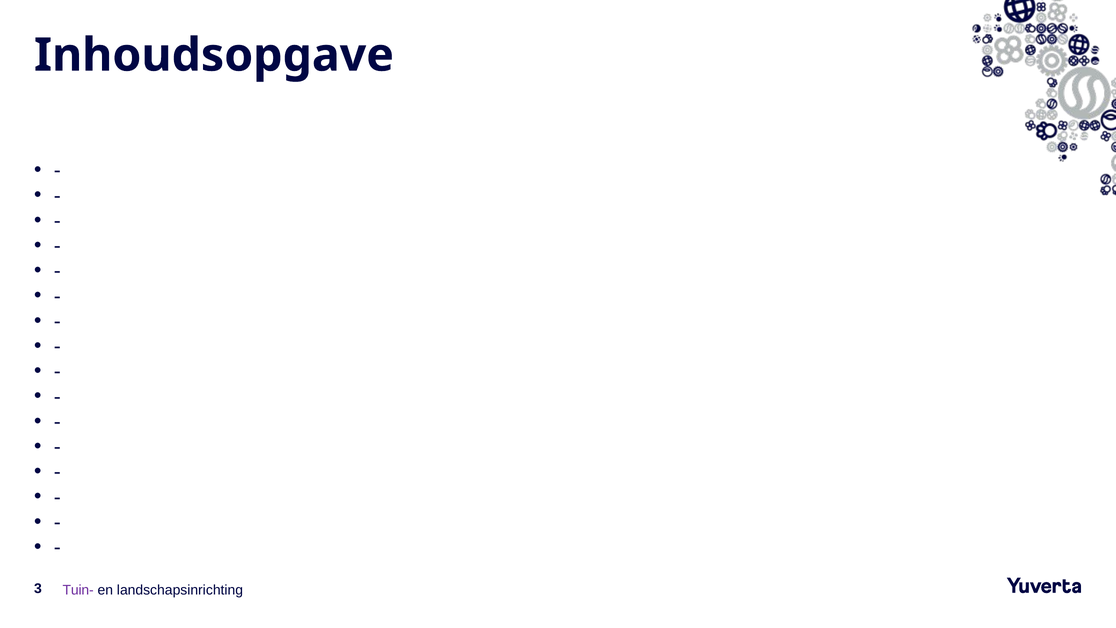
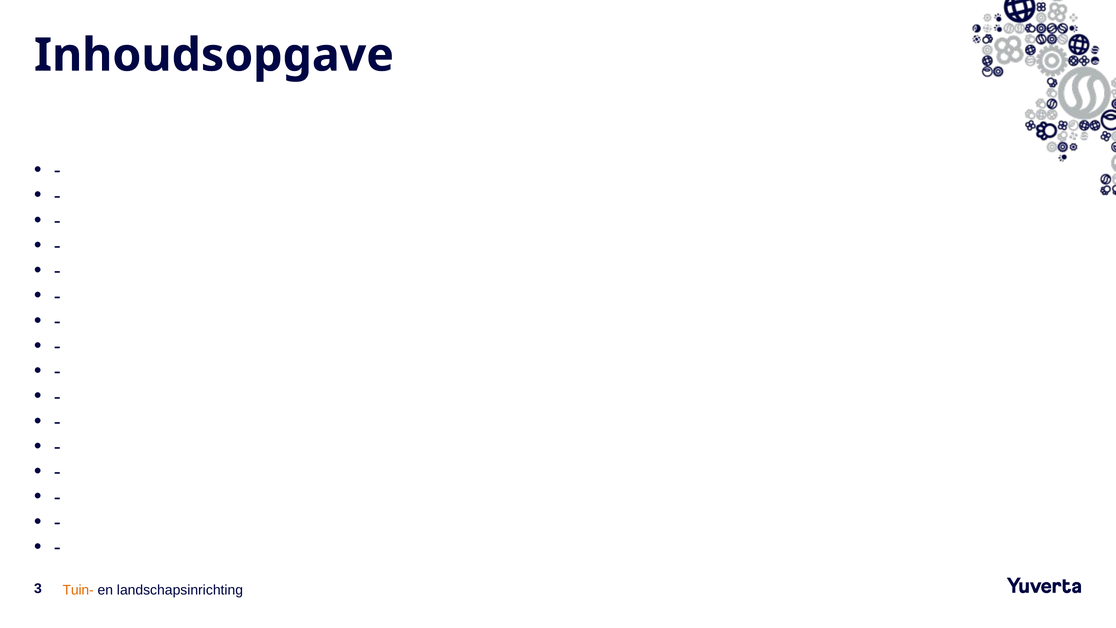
Tuin- colour: purple -> orange (78, 590)
